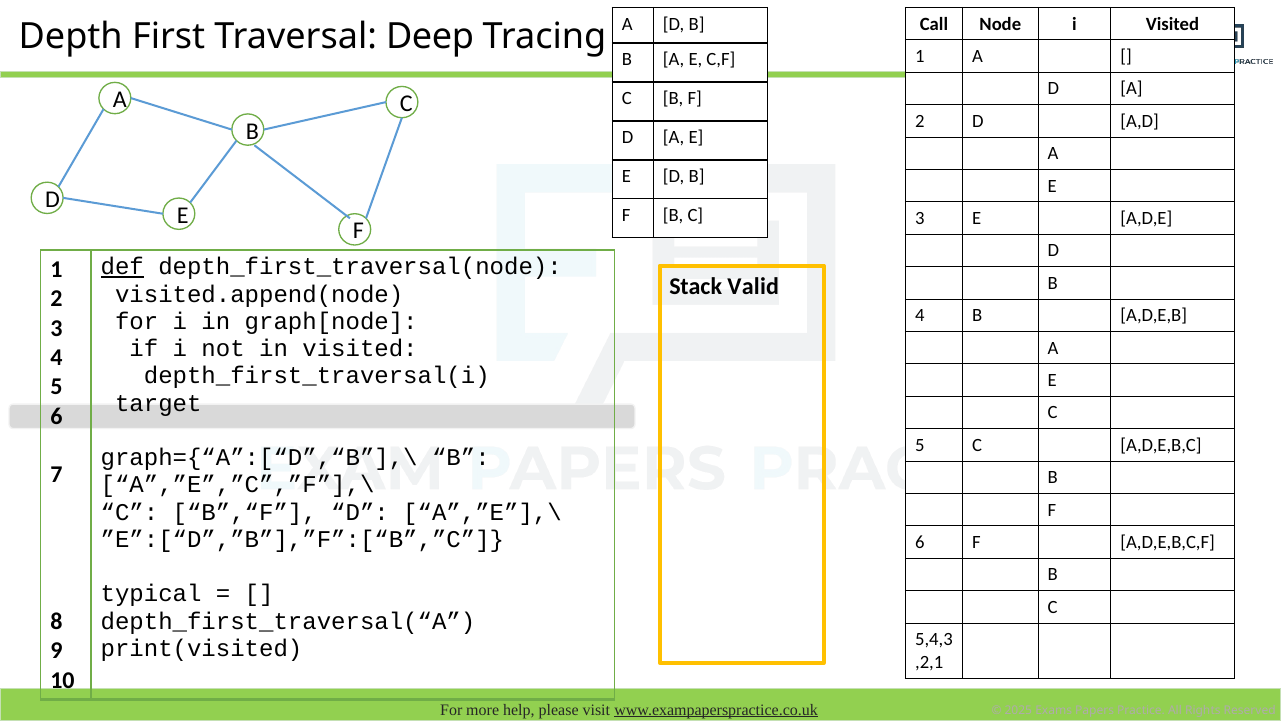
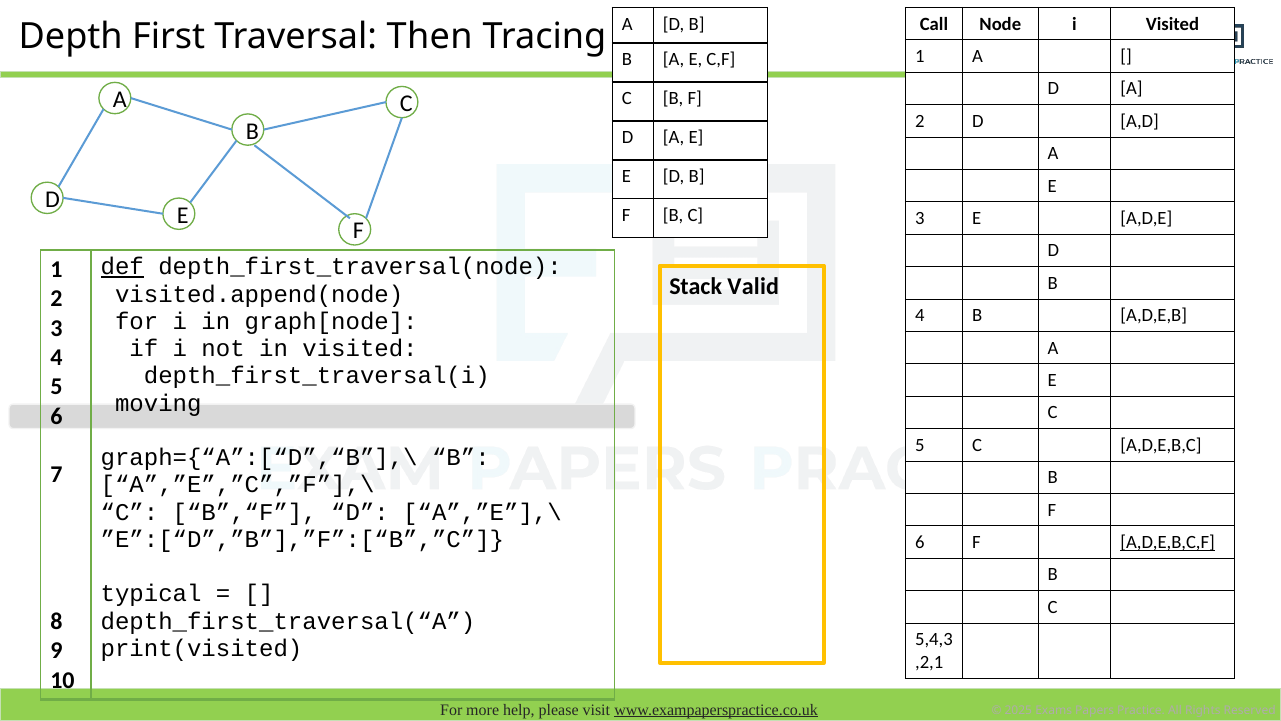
Deep: Deep -> Then (430, 36)
target: target -> moving (158, 403)
A,D,E,B,C,F underline: none -> present (1168, 542)
